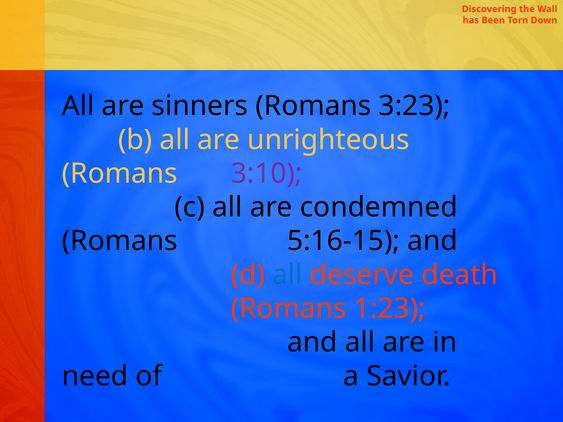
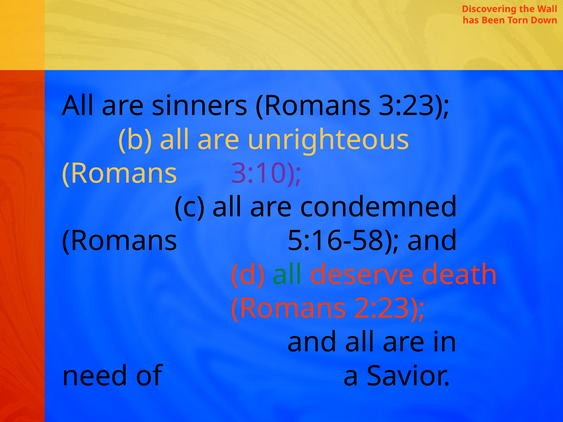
5:16-15: 5:16-15 -> 5:16-58 (344, 241)
all colour: blue -> green (287, 275)
1:23: 1:23 -> 2:23 (390, 309)
